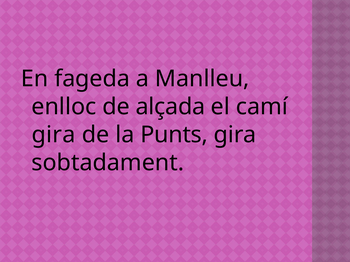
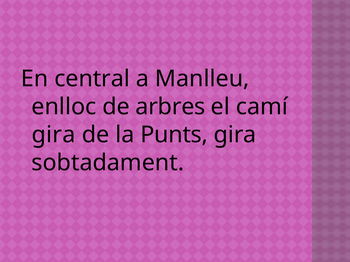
fageda: fageda -> central (92, 79)
alçada: alçada -> arbres (170, 107)
